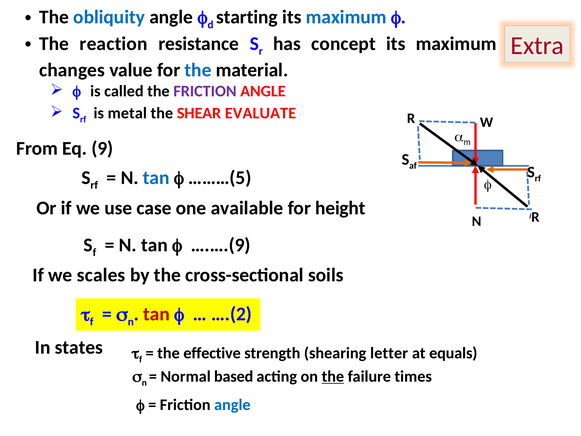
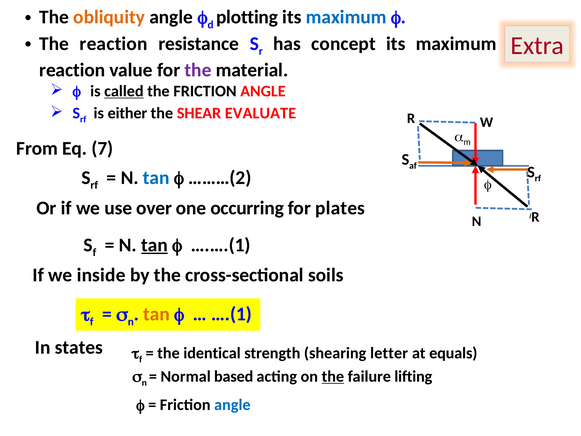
obliquity colour: blue -> orange (109, 17)
starting: starting -> plotting (247, 17)
changes: changes -> reaction (72, 70)
the colour: blue -> purple (198, 70)
called underline: none -> present (124, 91)
FRICTION colour: purple -> black (205, 91)
metal: metal -> either (127, 113)
9: 9 -> 7 (102, 148)
………(5: ………(5 -> ………(2 (220, 178)
case: case -> over (154, 208)
available: available -> occurring (247, 208)
height: height -> plates (340, 208)
tan underline: none -> present (154, 245)
….….(9: ….….(9 -> ….….(1 (221, 245)
scales: scales -> inside (101, 275)
tan colour: red -> orange (157, 314)
….(2: ….(2 -> ….(1 (231, 314)
effective: effective -> identical (212, 353)
times: times -> lifting (413, 376)
